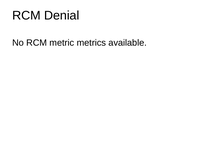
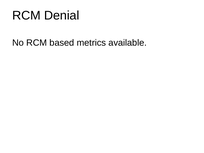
metric: metric -> based (62, 43)
